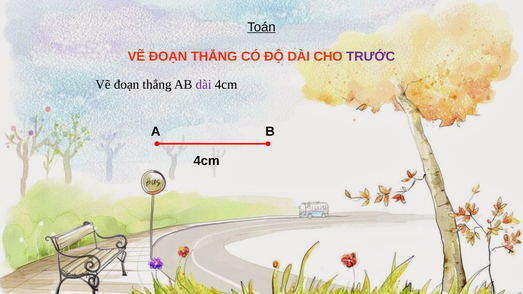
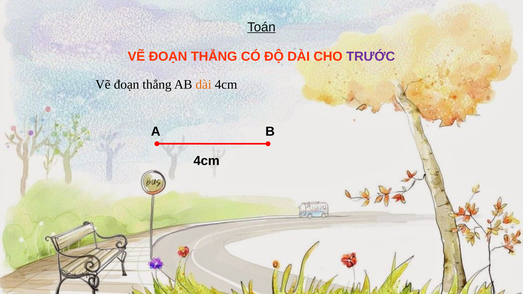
dài colour: purple -> orange (204, 85)
